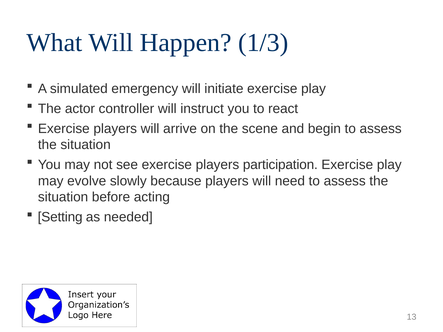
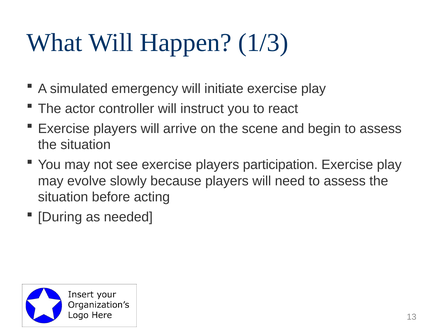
Setting: Setting -> During (60, 217)
